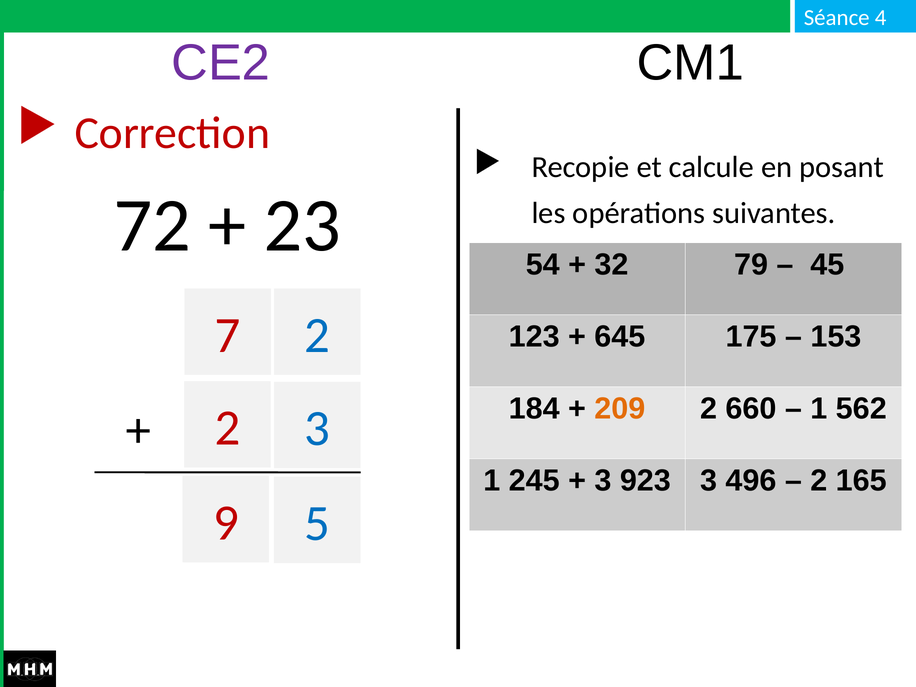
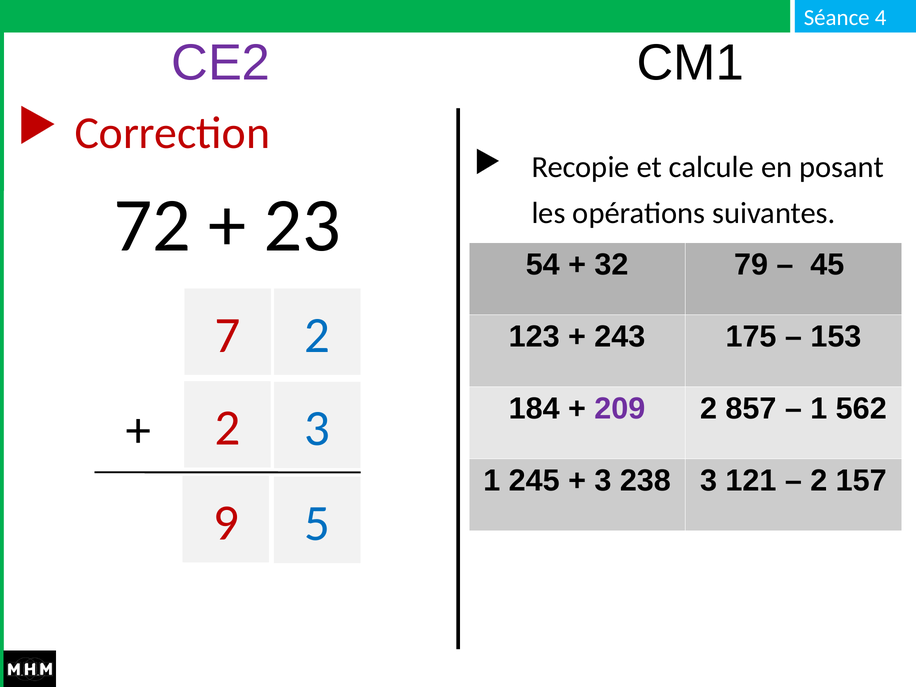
645: 645 -> 243 (620, 337)
209 colour: orange -> purple (620, 409)
660: 660 -> 857 (751, 409)
923: 923 -> 238 (645, 481)
496: 496 -> 121 (751, 481)
165: 165 -> 157 (861, 481)
